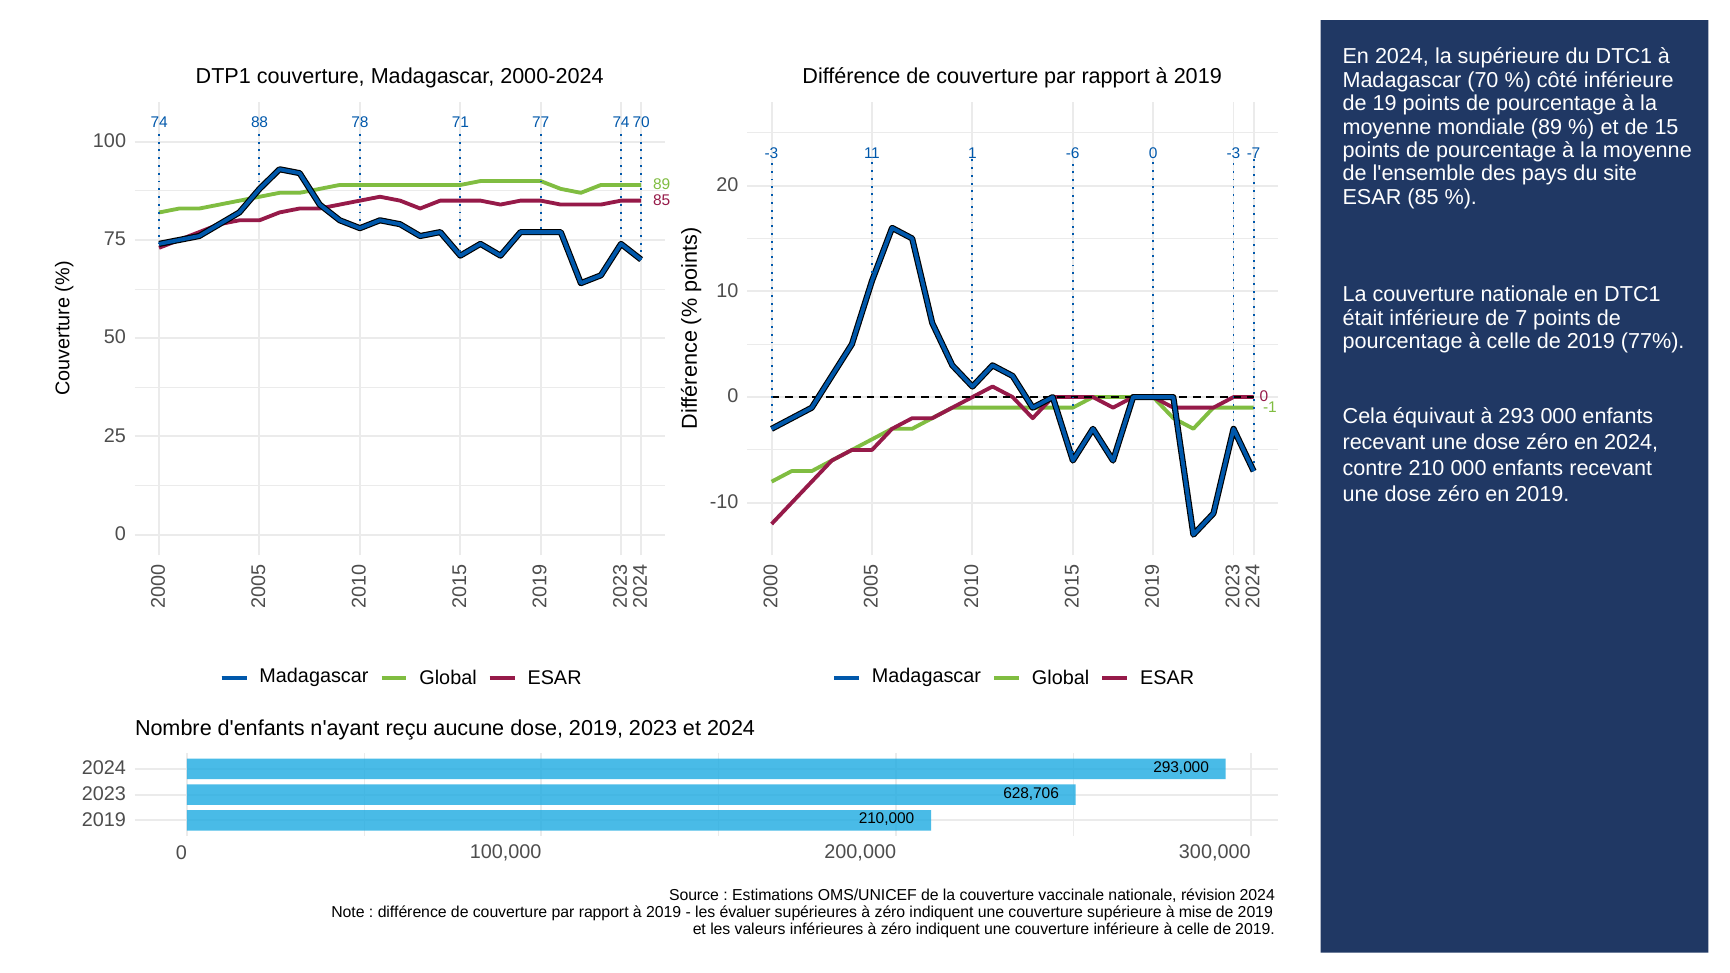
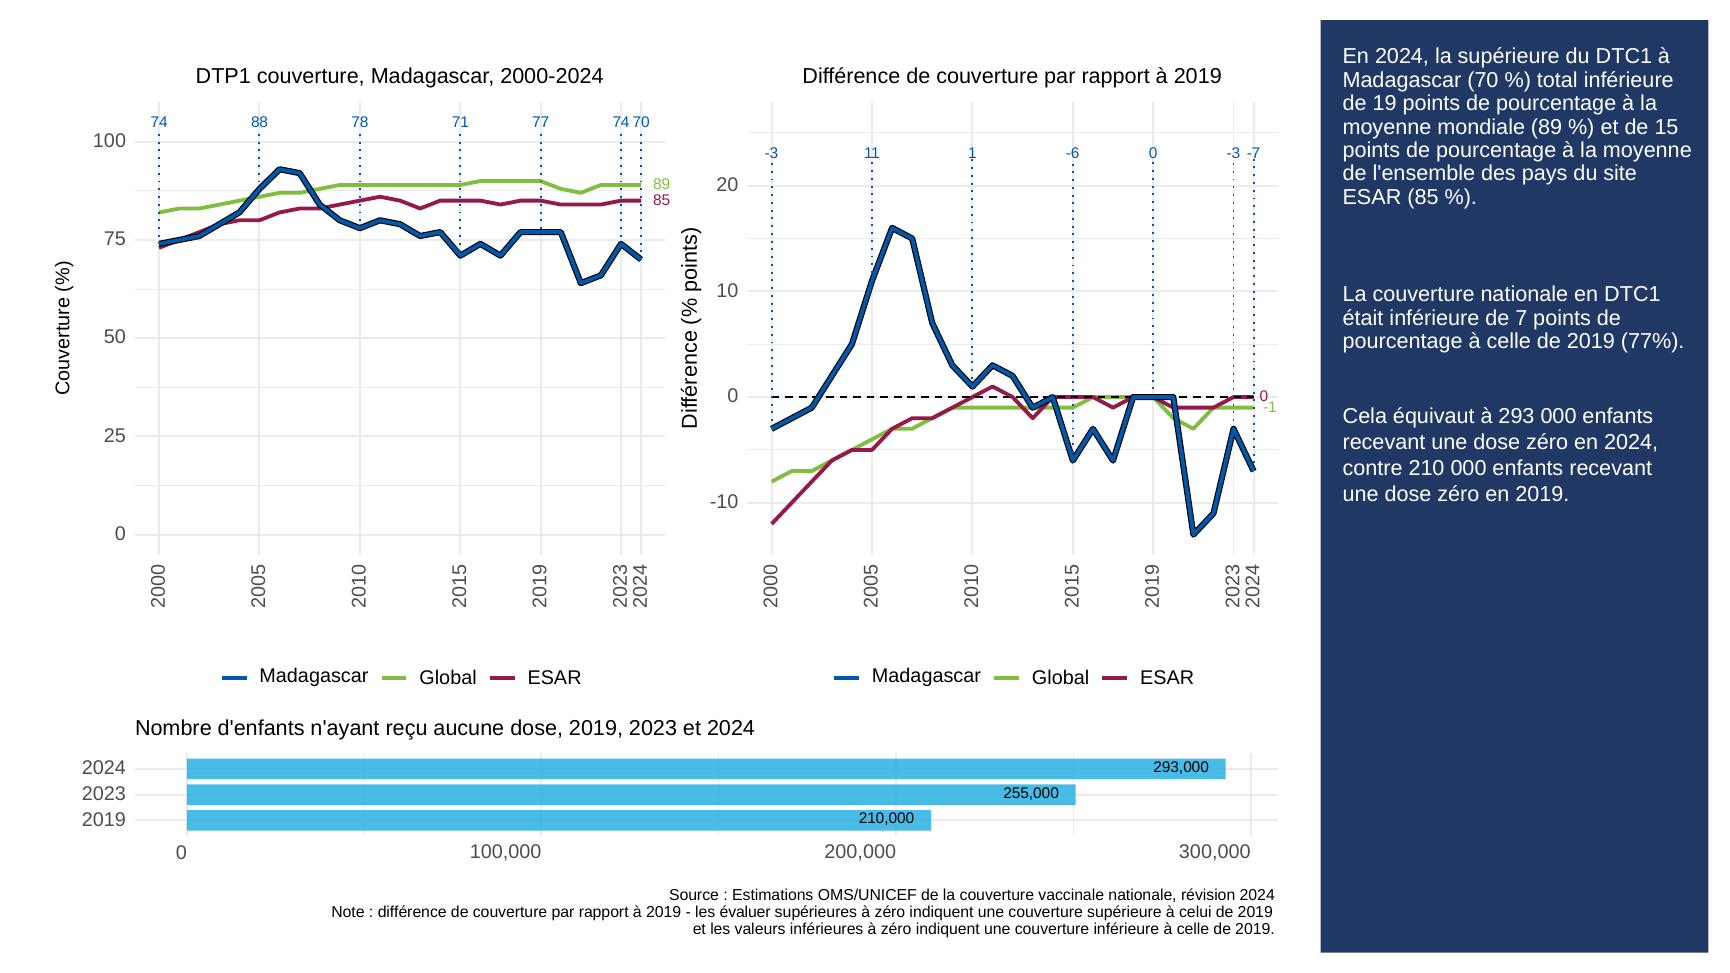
côté: côté -> total (1557, 80)
628,706: 628,706 -> 255,000 (1031, 793)
mise: mise -> celui (1195, 912)
